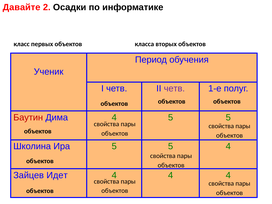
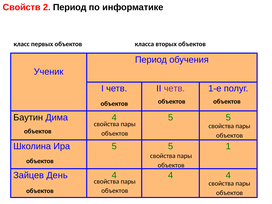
Давайте: Давайте -> Свойств (22, 7)
2 Осадки: Осадки -> Период (70, 7)
Баутин colour: red -> black (28, 117)
5 4: 4 -> 1 (228, 146)
Идет: Идет -> День (57, 175)
